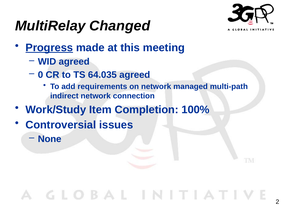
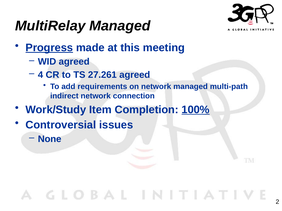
MultiRelay Changed: Changed -> Managed (120, 26)
0: 0 -> 4 (41, 75)
64.035: 64.035 -> 27.261 (102, 75)
100% underline: none -> present (196, 110)
